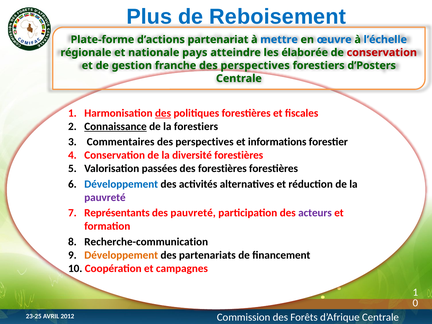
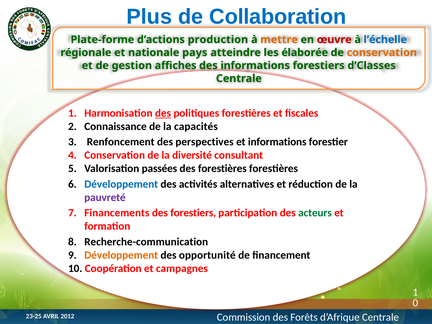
Reboisement: Reboisement -> Collaboration (278, 17)
partenariat: partenariat -> production (218, 40)
mettre colour: blue -> orange (279, 40)
œuvre colour: blue -> red (334, 40)
conservation colour: red -> orange (382, 53)
franche: franche -> affiches (176, 66)
perspectives: perspectives -> informations (255, 66)
d’Posters: d’Posters -> d’Classes (372, 66)
Connaissance underline: present -> none (116, 126)
la forestiers: forestiers -> capacités (196, 126)
Commentaires: Commentaires -> Renfoncement (121, 142)
diversité forestières: forestières -> consultant (239, 155)
Représentants: Représentants -> Financements (117, 213)
des pauvreté: pauvreté -> forestiers (193, 213)
acteurs colour: purple -> green (315, 213)
partenariats: partenariats -> opportunité (207, 255)
